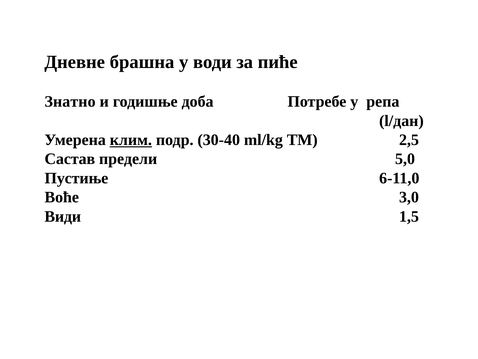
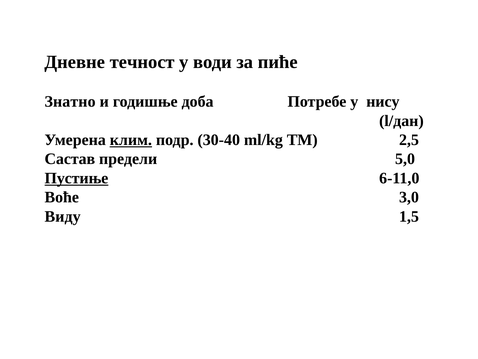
брашна: брашна -> течност (142, 62)
репа: репа -> нису (383, 101)
Пустиње underline: none -> present (76, 178)
Види: Види -> Виду (63, 216)
